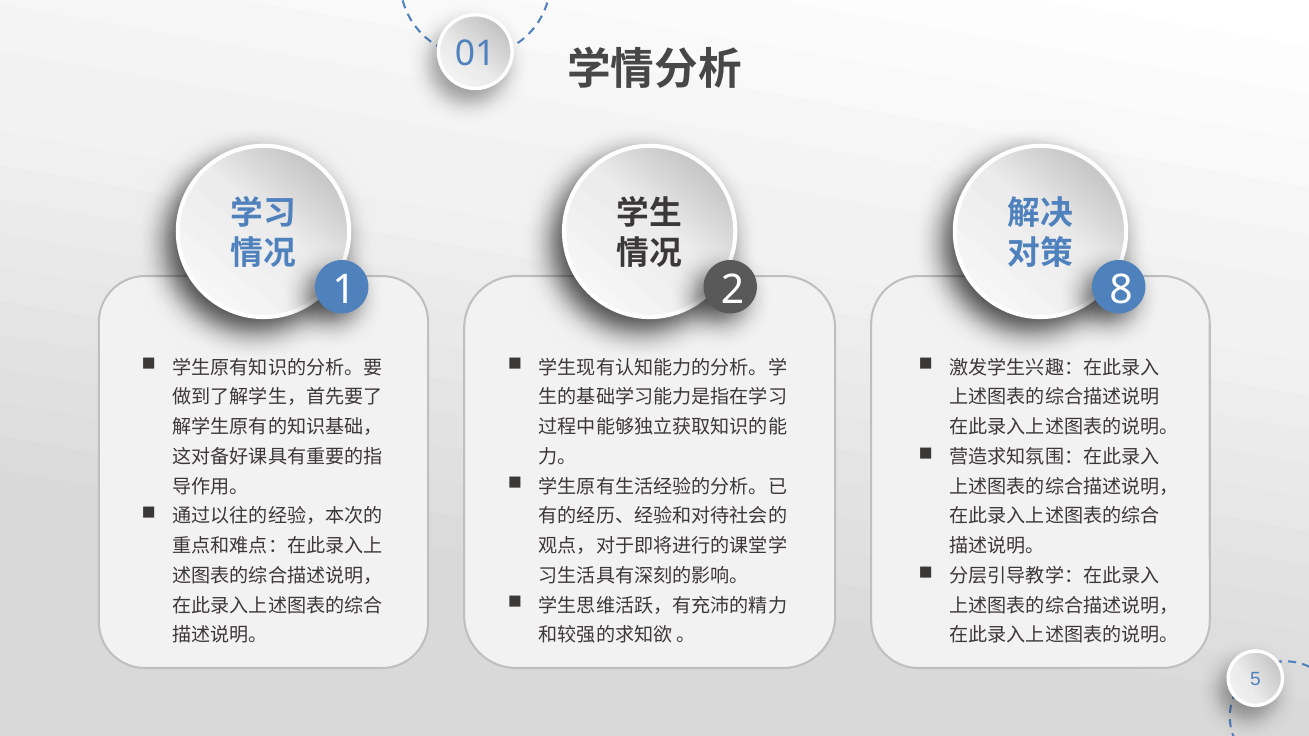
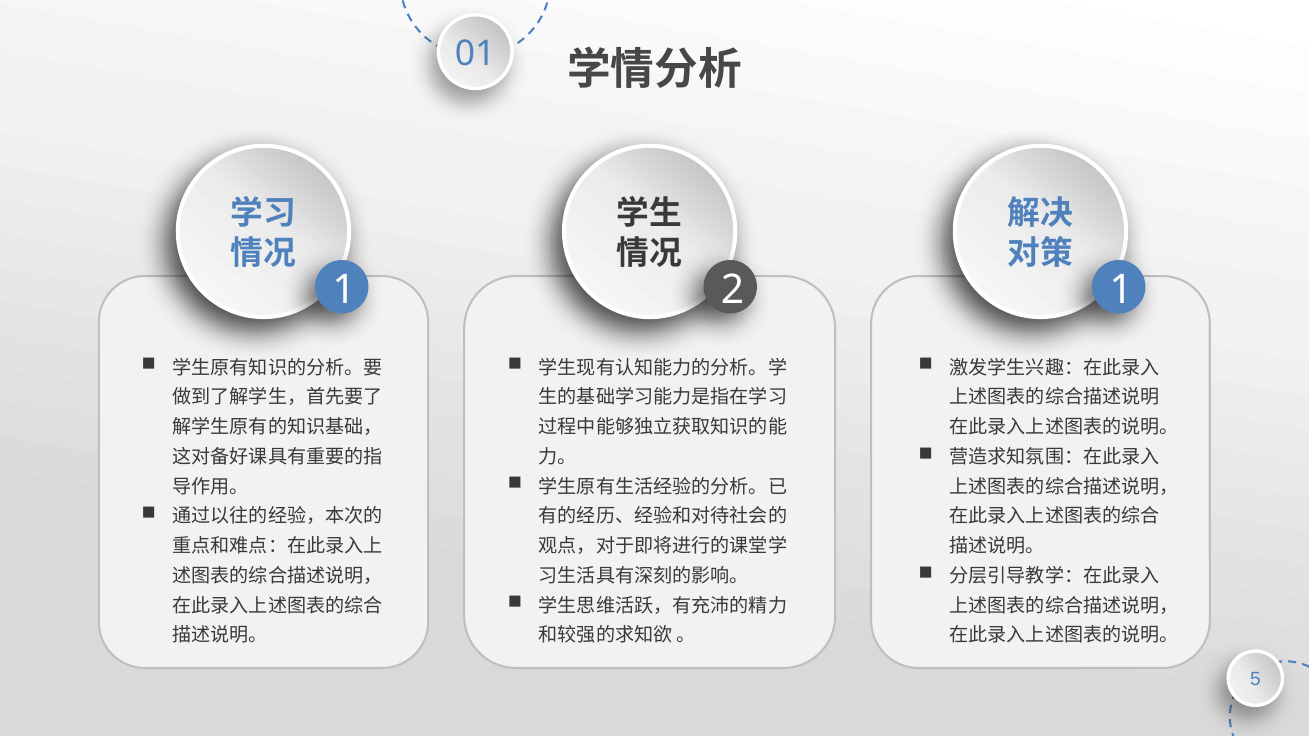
2 8: 8 -> 1 (1121, 290)
